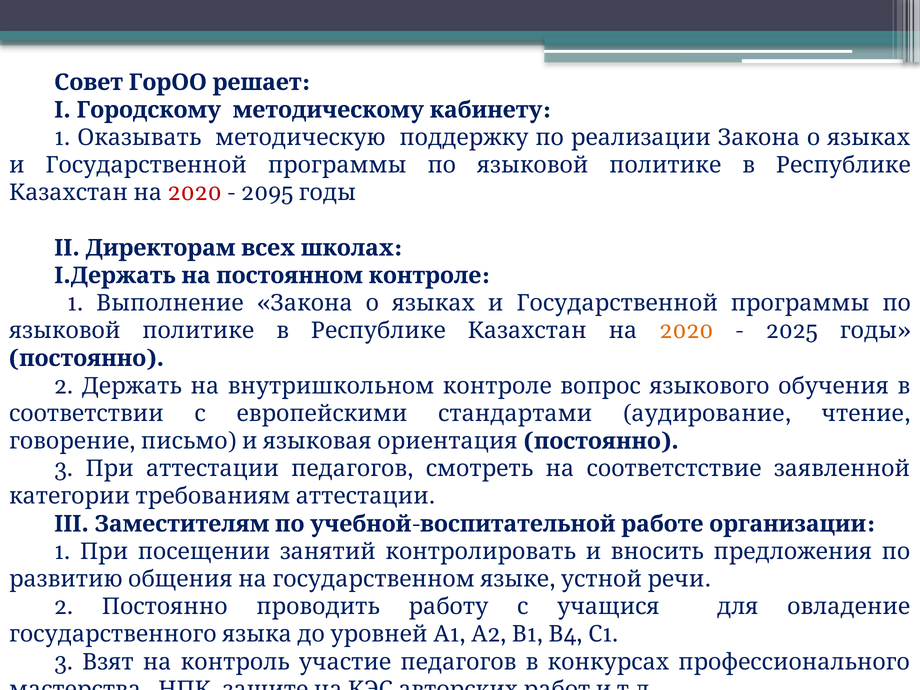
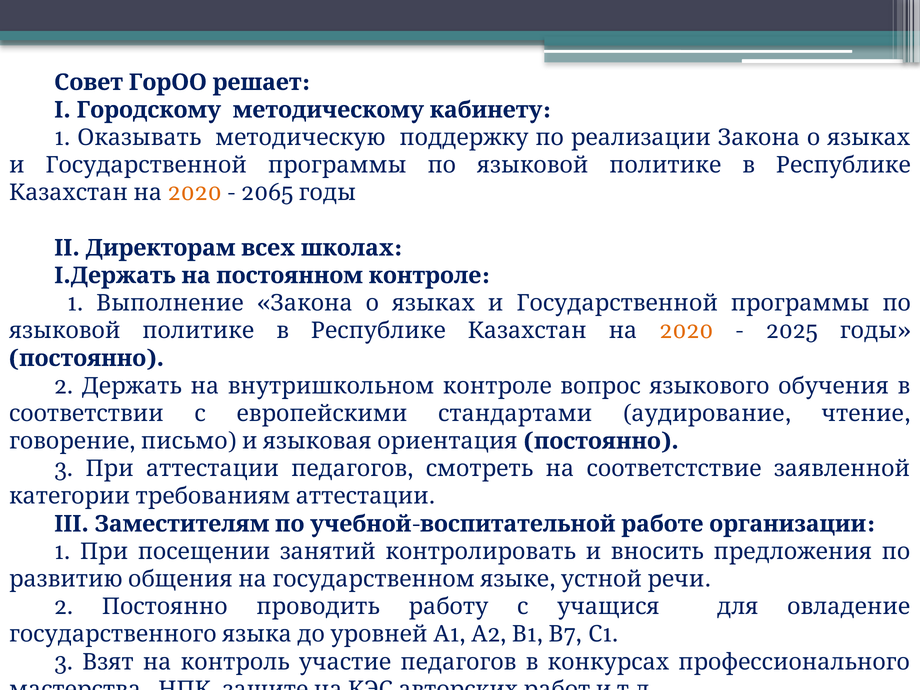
2020 colour: red -> orange (195, 193)
2095: 2095 -> 2065 (267, 193)
4: 4 -> 7 (573, 634)
